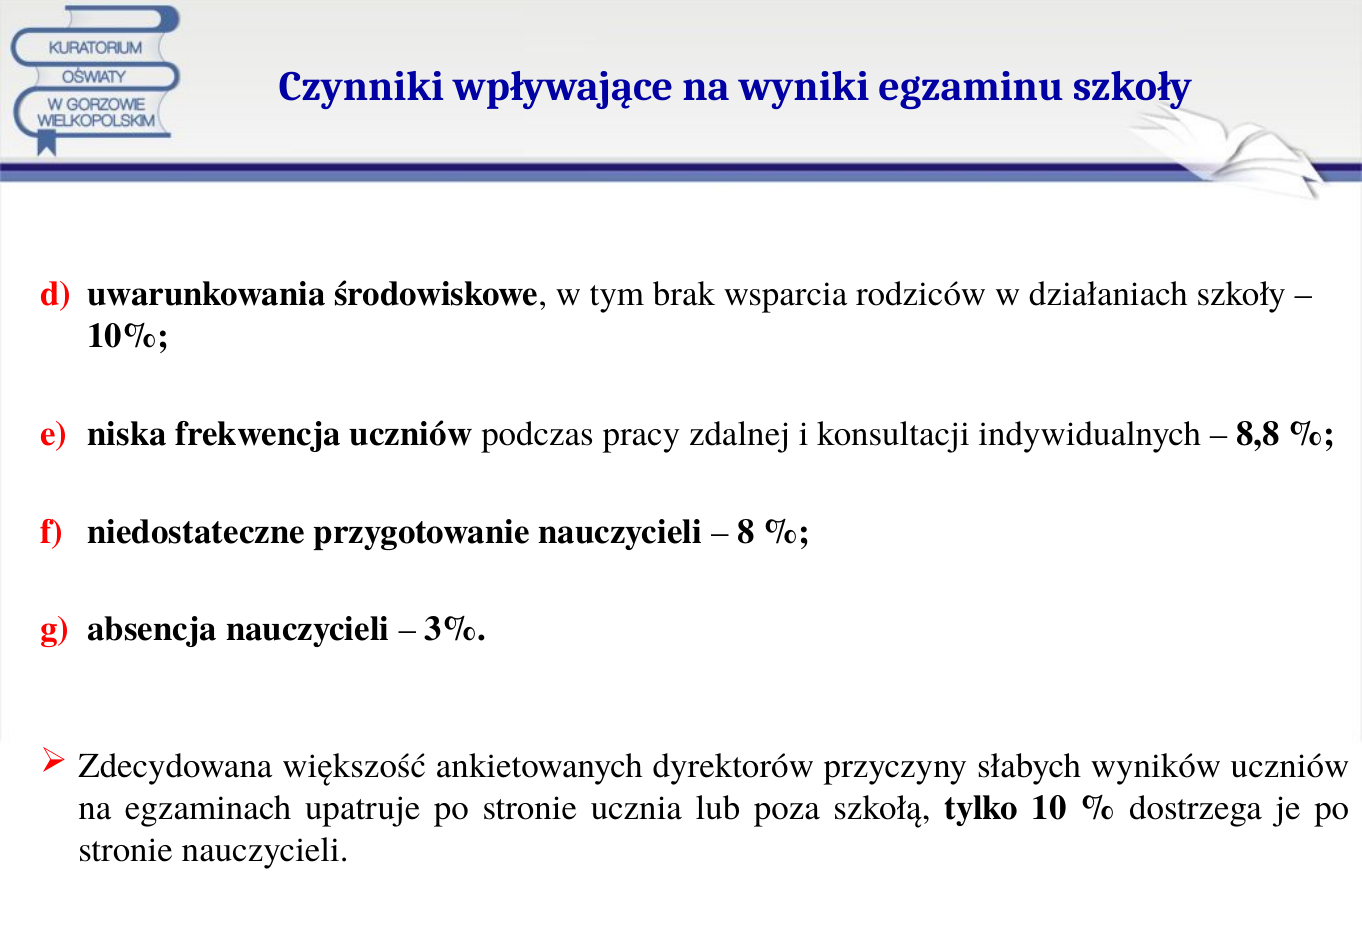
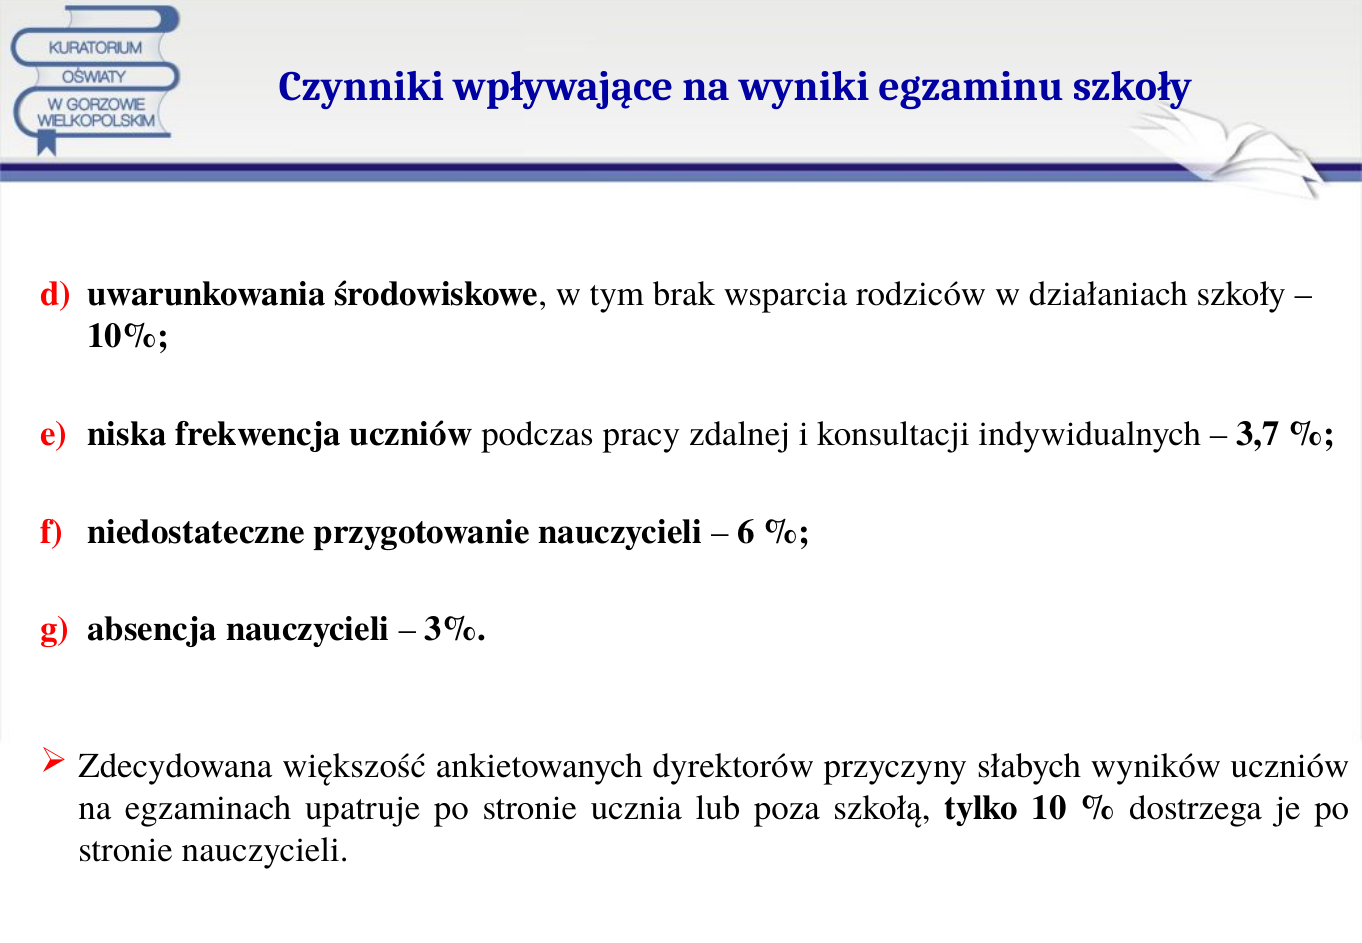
8,8: 8,8 -> 3,7 (1258, 434)
8: 8 -> 6 (746, 532)
